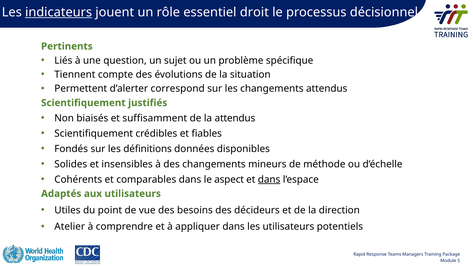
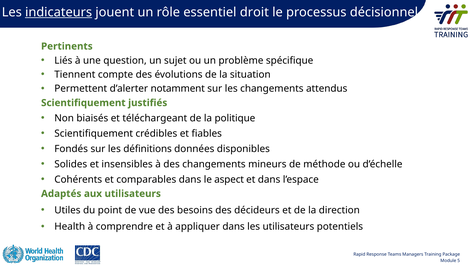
correspond: correspond -> notamment (178, 89)
suffisamment: suffisamment -> téléchargeant (155, 118)
la attendus: attendus -> politique (235, 118)
dans underline: present -> none (269, 180)
Atelier: Atelier -> Health (70, 227)
